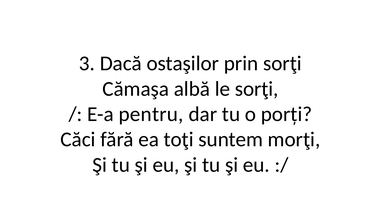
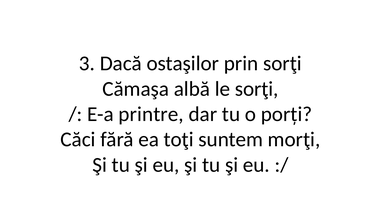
pentru: pentru -> printre (151, 114)
